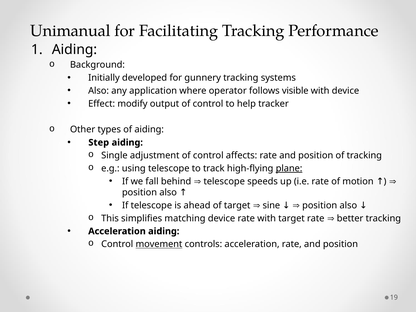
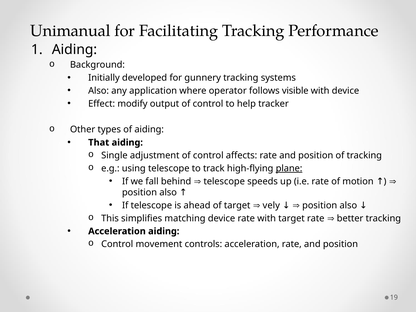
Step: Step -> That (99, 143)
sine: sine -> vely (271, 205)
movement underline: present -> none (159, 244)
